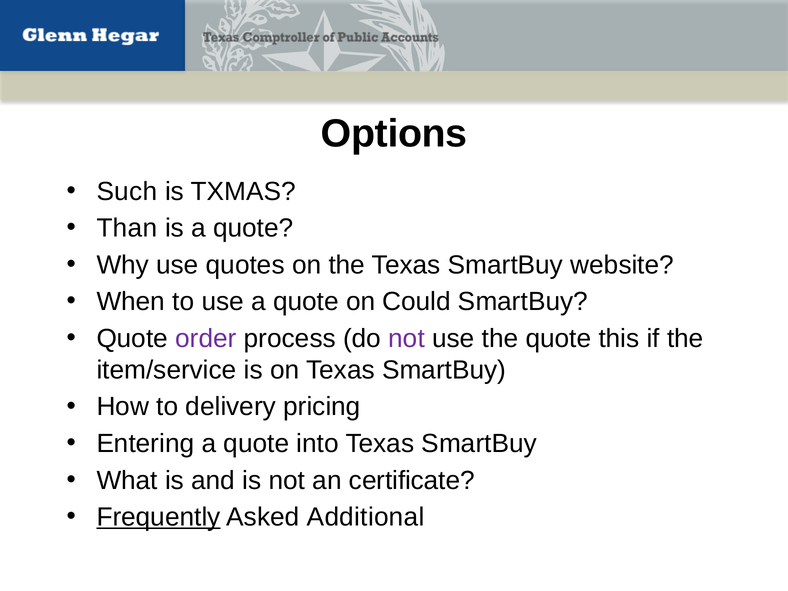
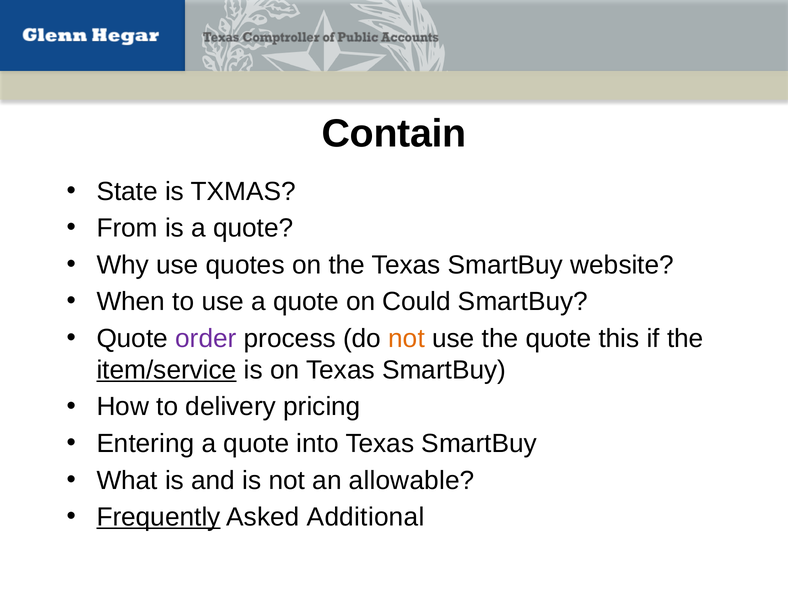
Options: Options -> Contain (394, 134)
Such: Such -> State (127, 191)
Than: Than -> From (127, 228)
not colour: purple -> orange (407, 339)
item/service underline: none -> present (167, 370)
certificate: certificate -> allowable (412, 480)
